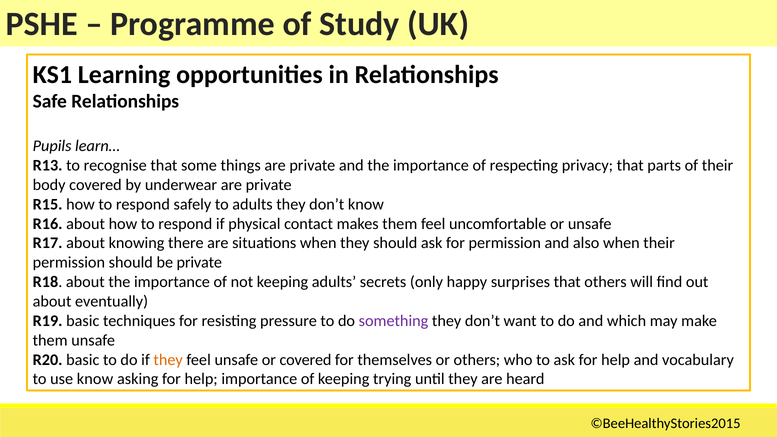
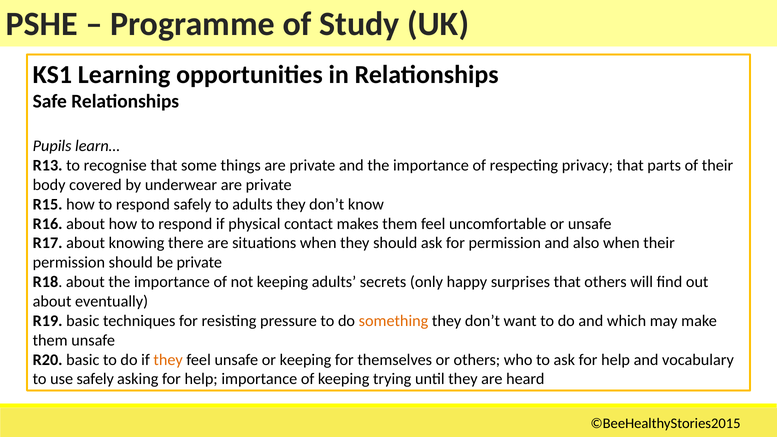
something colour: purple -> orange (394, 321)
or covered: covered -> keeping (305, 360)
use know: know -> safely (95, 379)
